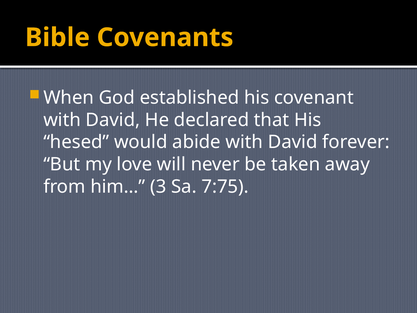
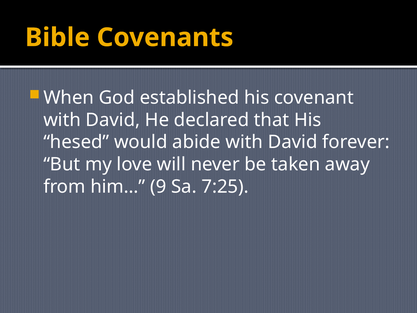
3: 3 -> 9 (158, 187)
7:75: 7:75 -> 7:25 (225, 187)
